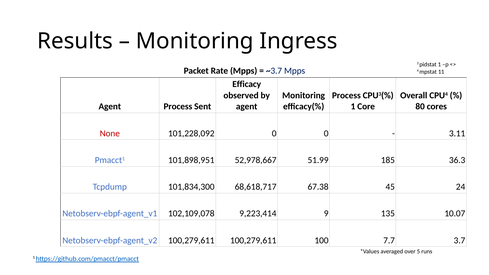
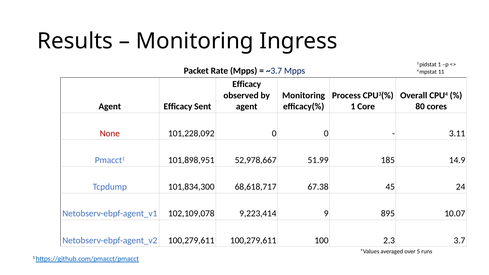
Agent Process: Process -> Efficacy (178, 107)
36.3: 36.3 -> 14.9 (457, 160)
135: 135 -> 895 (388, 214)
7.7: 7.7 -> 2.3 (389, 240)
